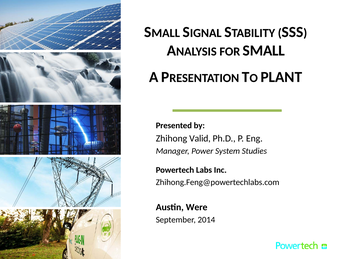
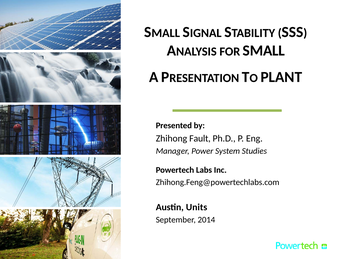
Valid: Valid -> Fault (200, 138)
Were: Were -> Units (197, 207)
